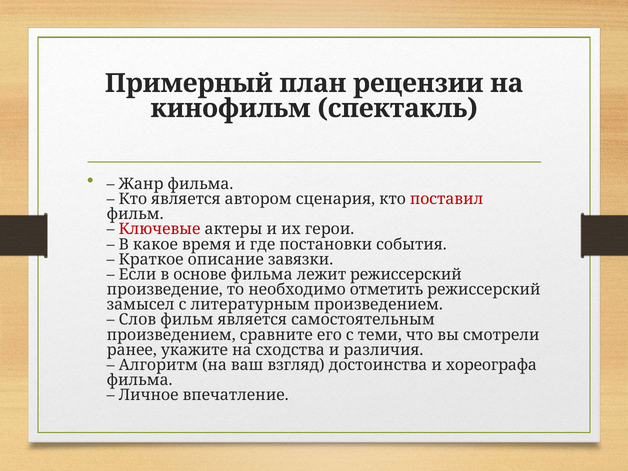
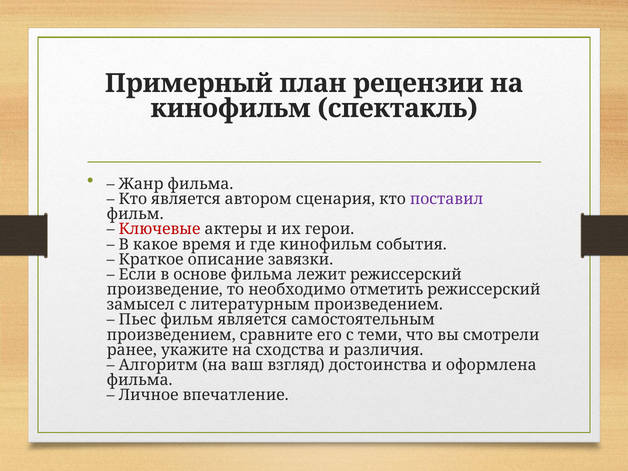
поставил colour: red -> purple (447, 199)
где постановки: постановки -> кинофильм (326, 244)
Слов: Слов -> Пьес (137, 320)
хореографа: хореографа -> оформлена (491, 365)
